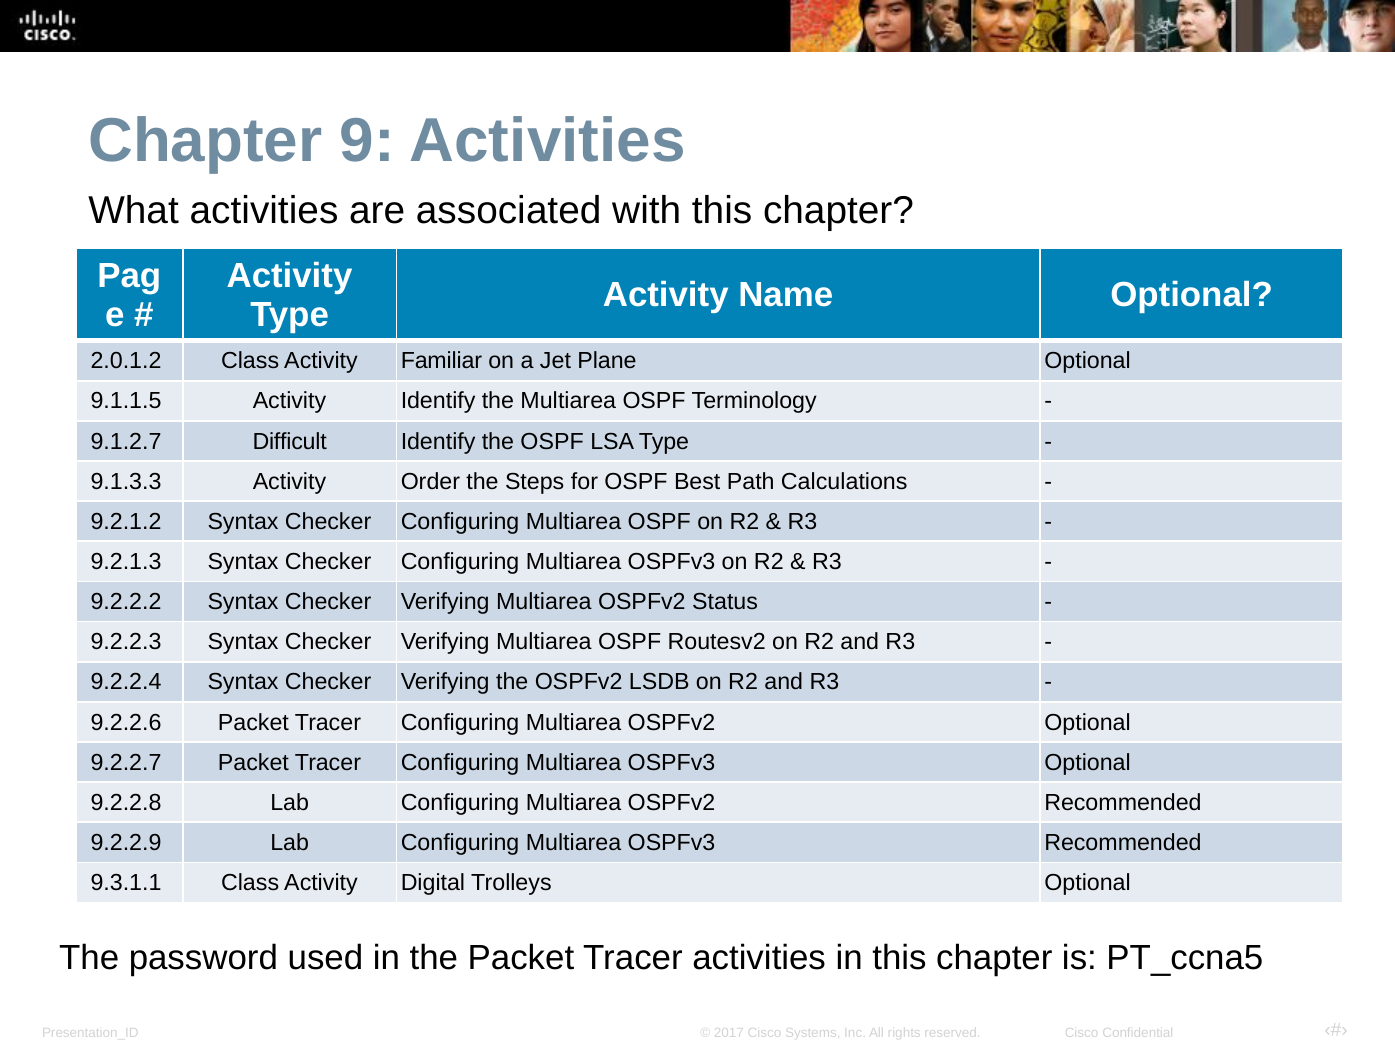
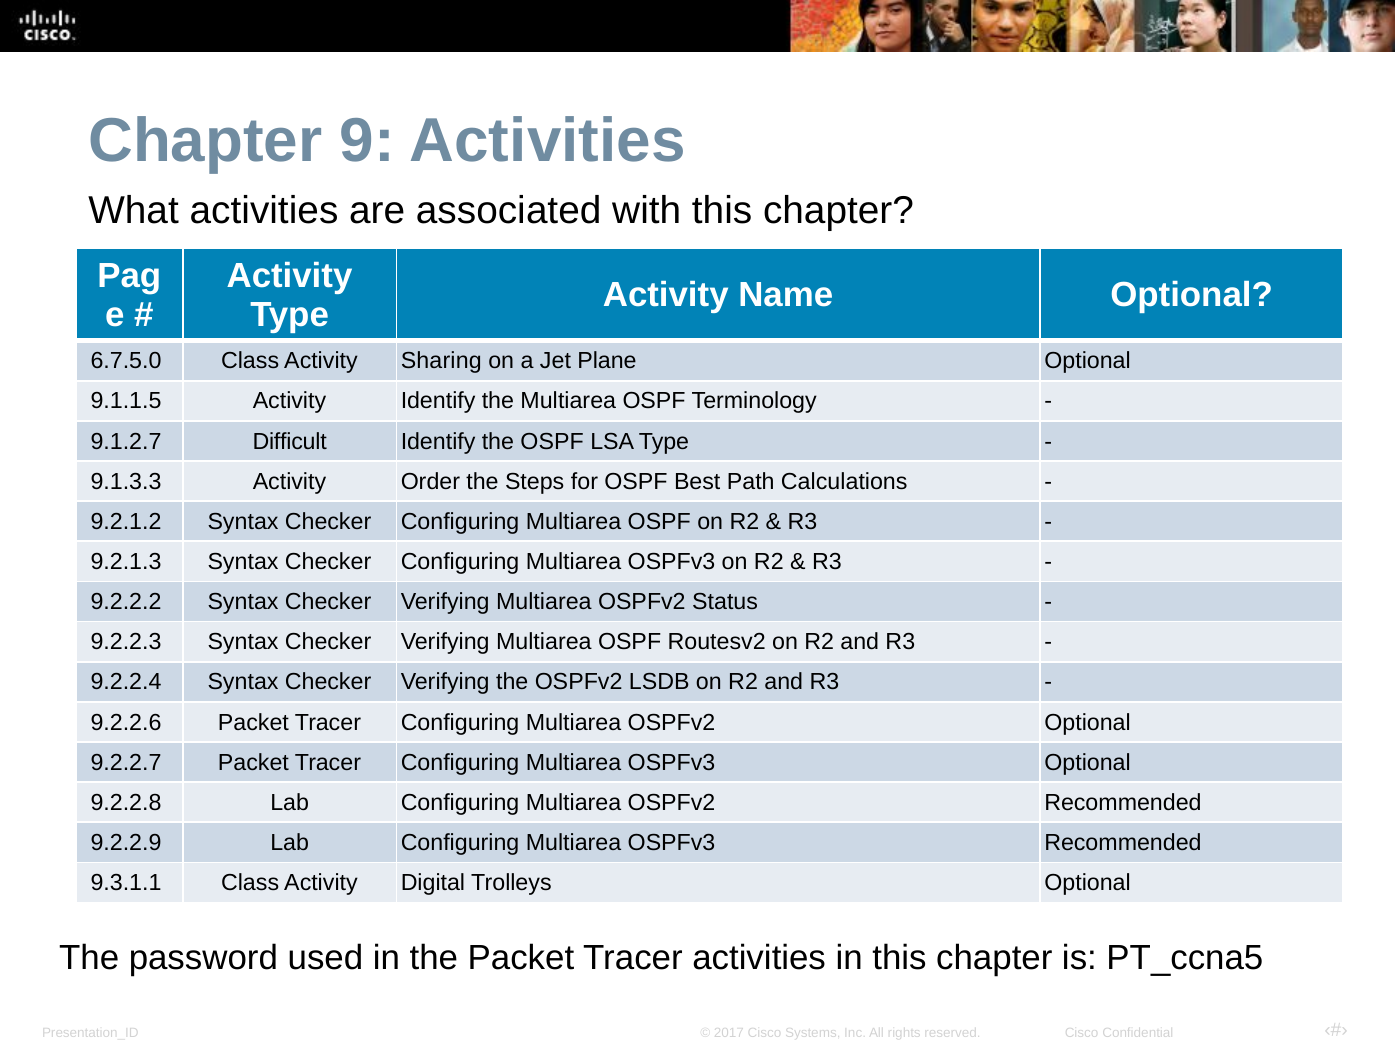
2.0.1.2: 2.0.1.2 -> 6.7.5.0 (126, 361)
Familiar: Familiar -> Sharing (441, 361)
